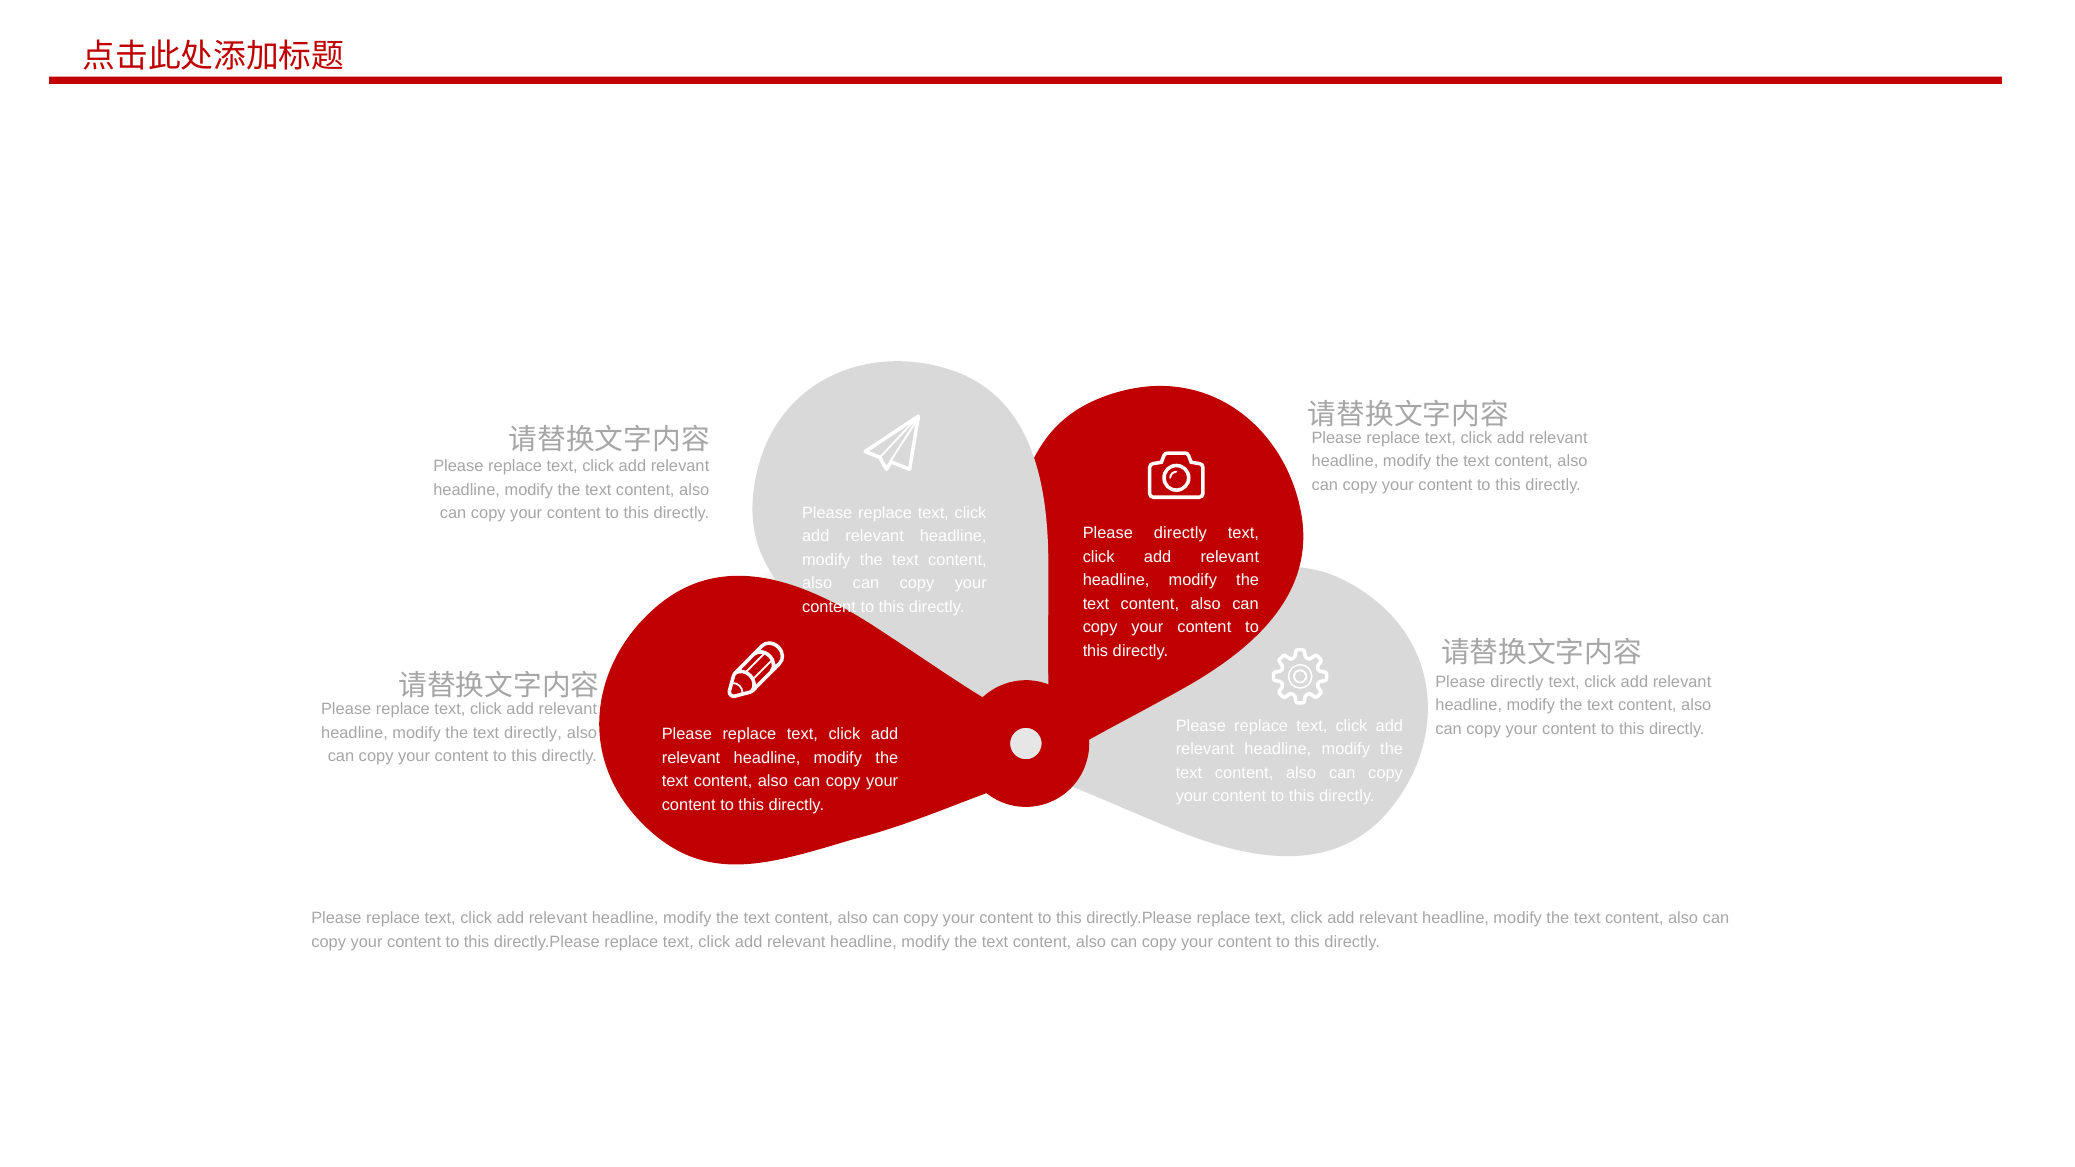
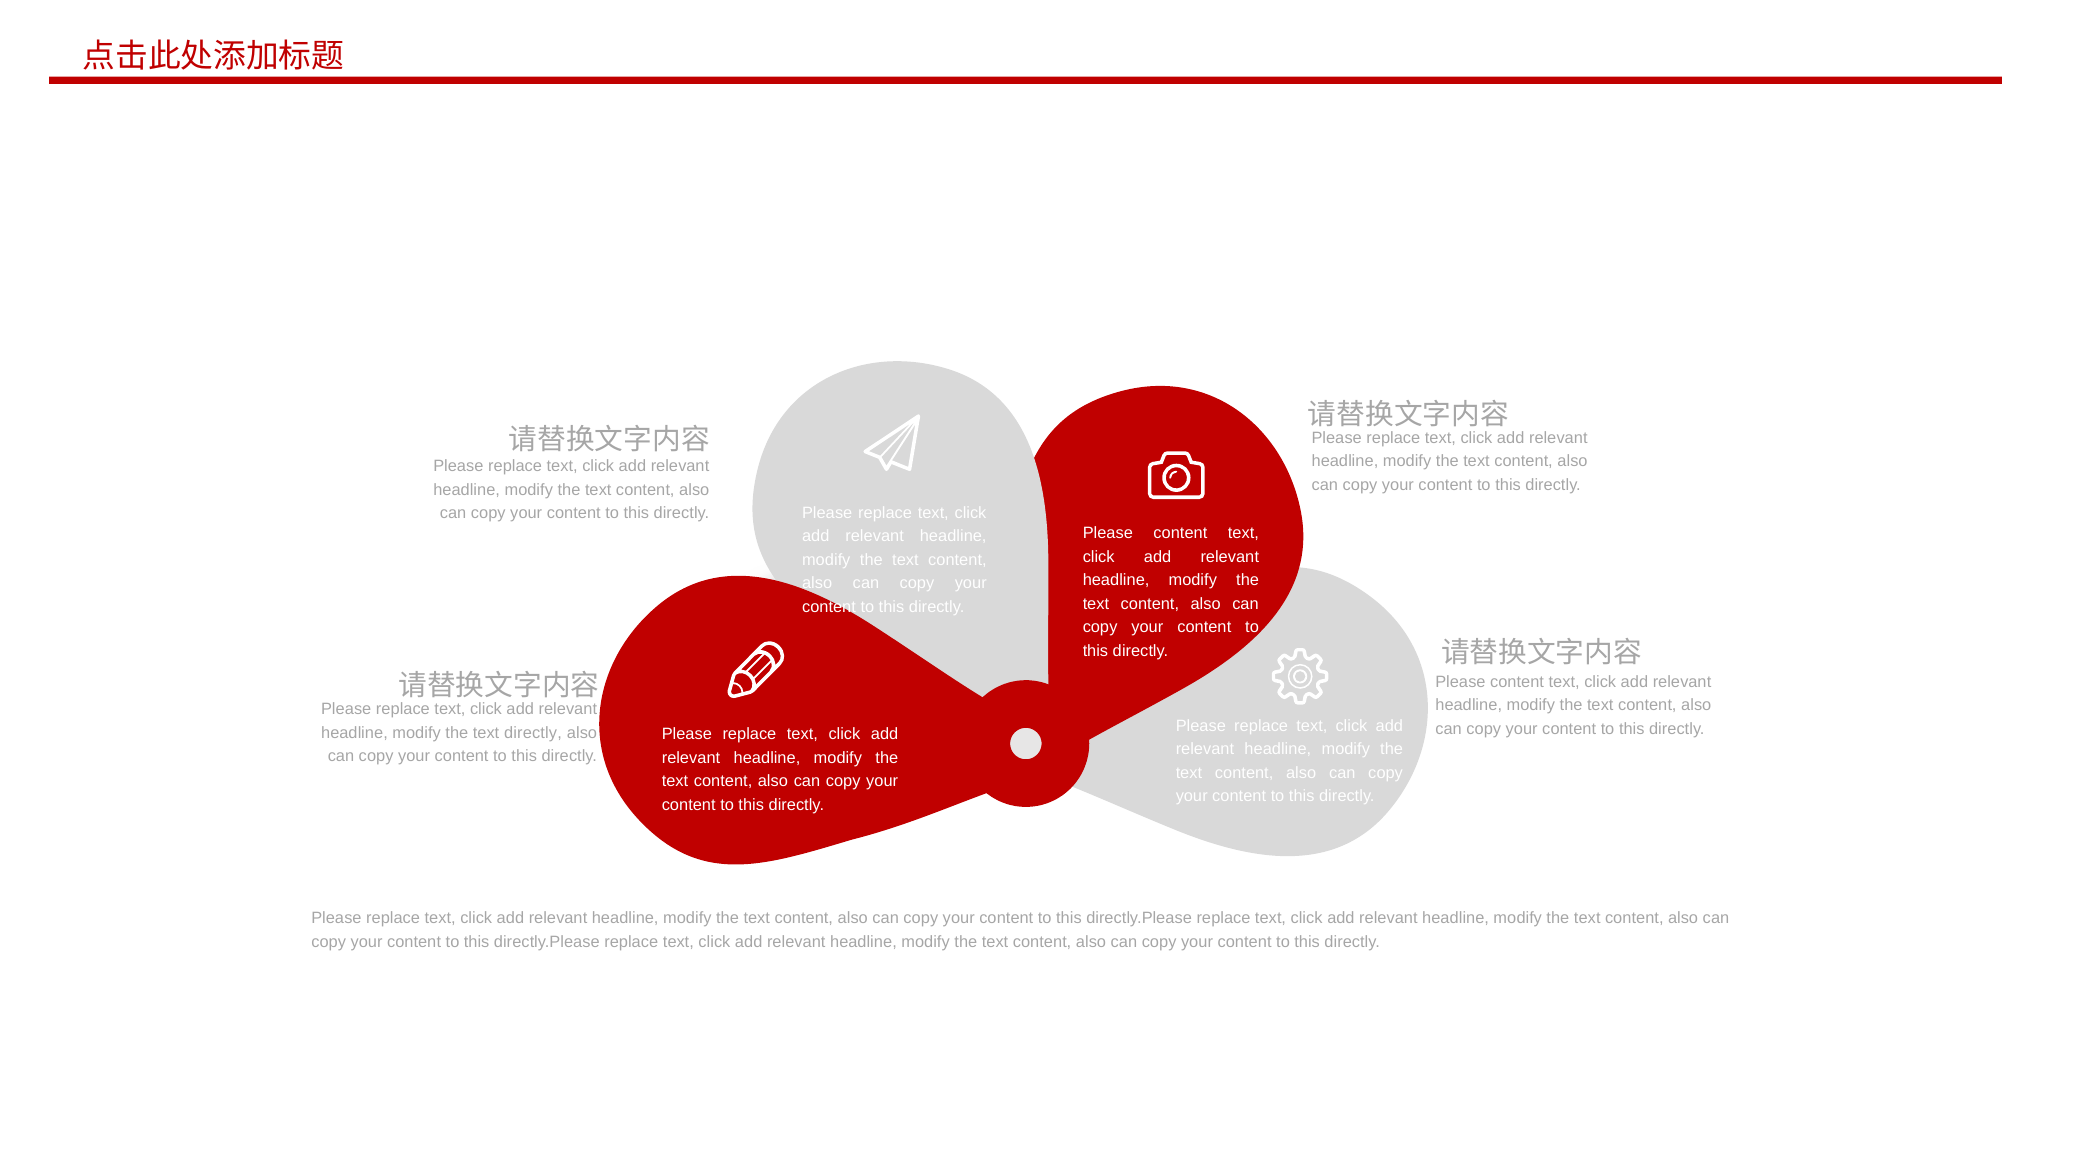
directly: directly -> content (1180, 534)
directly: directly -> content (1517, 682)
